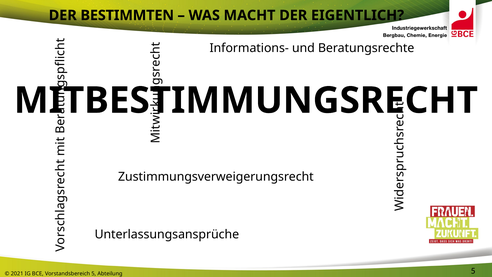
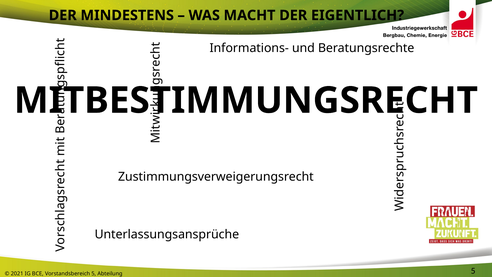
BESTIMMTEN: BESTIMMTEN -> MINDESTENS (127, 15)
